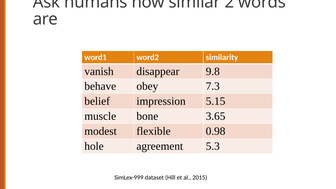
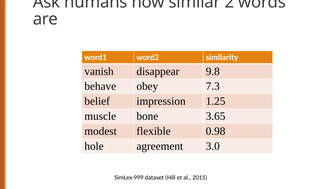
5.15: 5.15 -> 1.25 (216, 101)
5.3: 5.3 -> 3.0 (213, 146)
